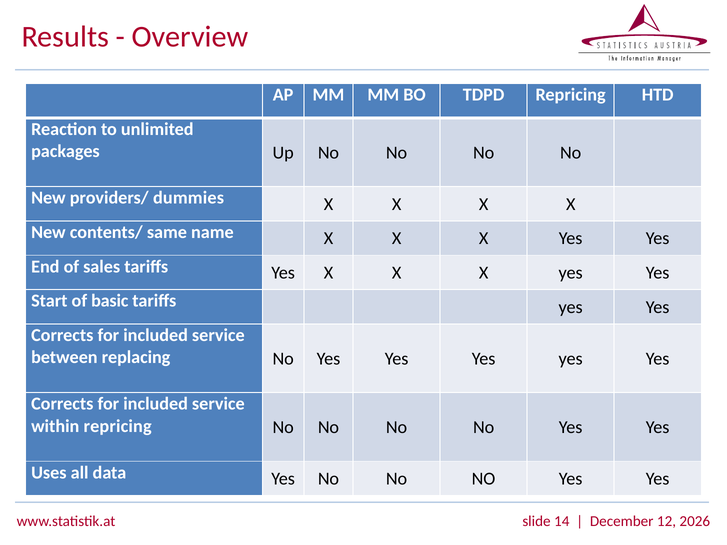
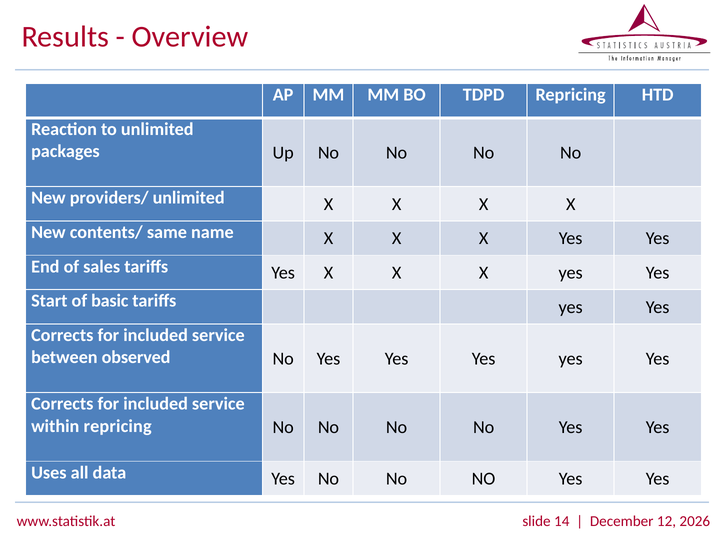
providers/ dummies: dummies -> unlimited (189, 198)
replacing: replacing -> observed (136, 358)
